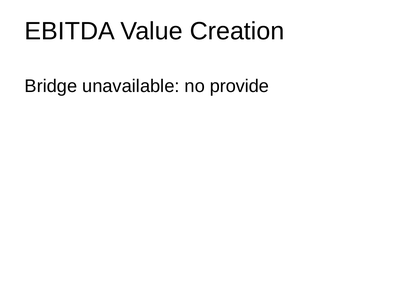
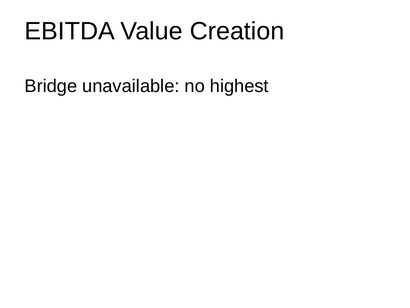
provide: provide -> highest (239, 86)
